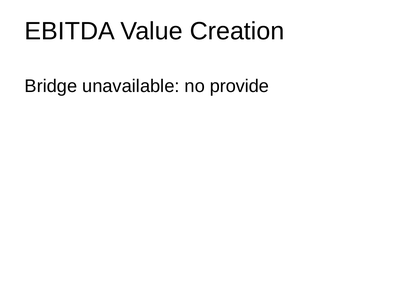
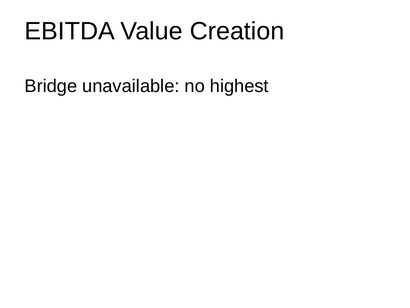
provide: provide -> highest (239, 86)
